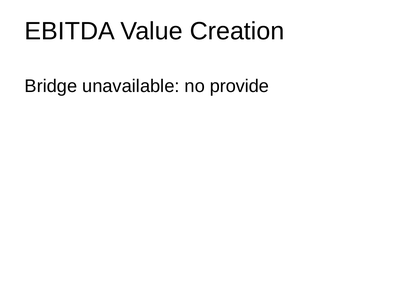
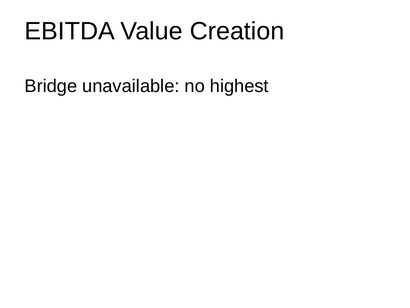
provide: provide -> highest (239, 86)
